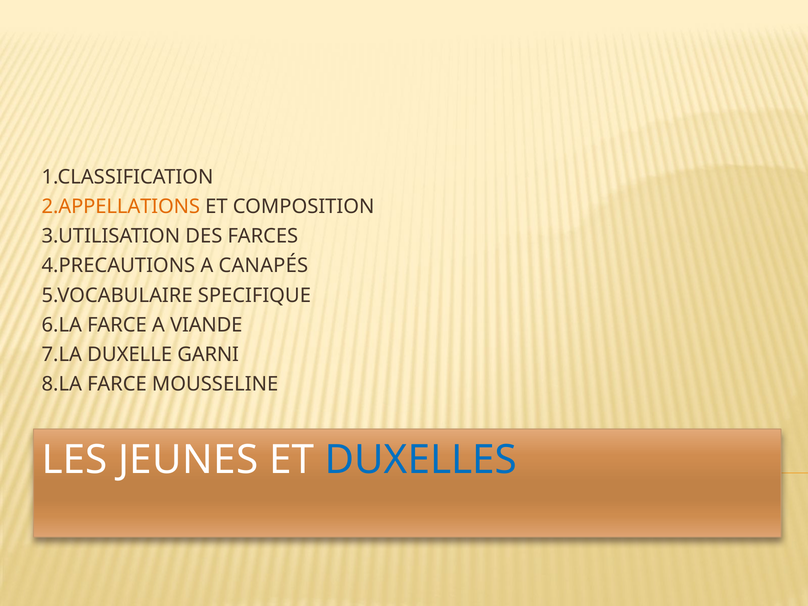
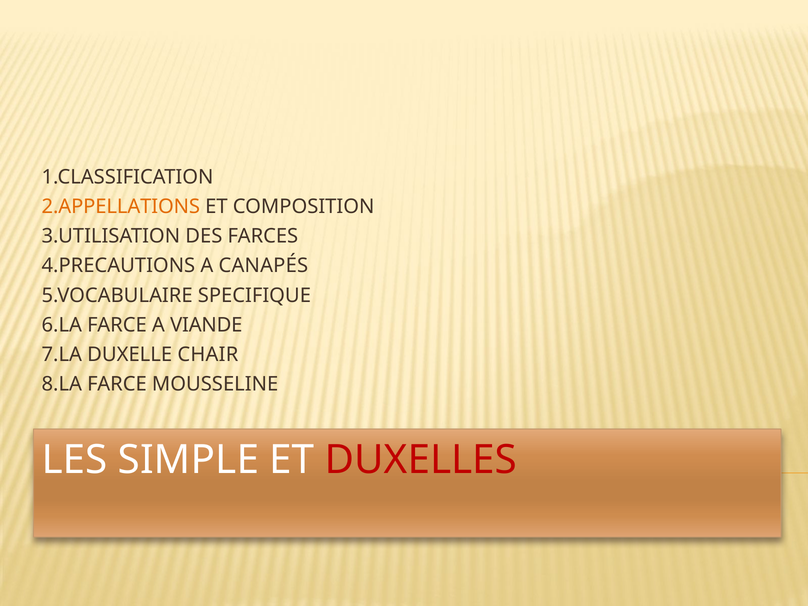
GARNI: GARNI -> CHAIR (208, 355)
JEUNES: JEUNES -> SIMPLE (188, 460)
DUXELLES colour: blue -> red (421, 460)
